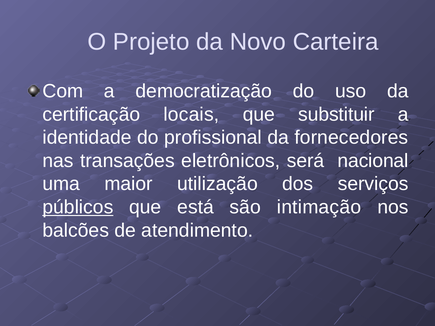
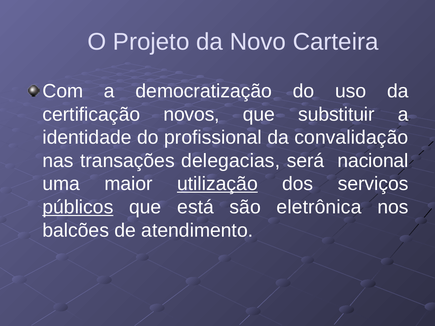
locais: locais -> novos (192, 114)
fornecedores: fornecedores -> convalidação (351, 138)
eletrônicos: eletrônicos -> delegacias (231, 161)
utilização underline: none -> present (217, 184)
intimação: intimação -> eletrônica (319, 207)
